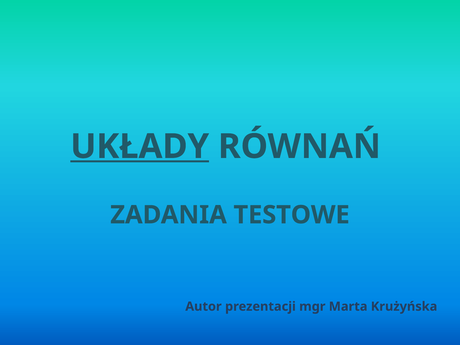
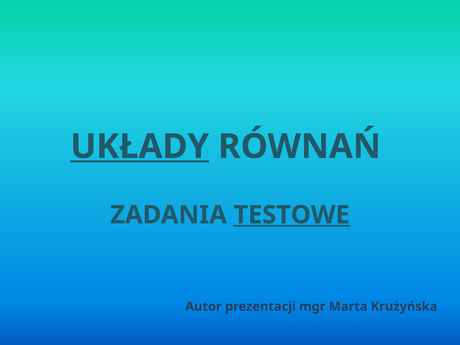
TESTOWE underline: none -> present (292, 215)
